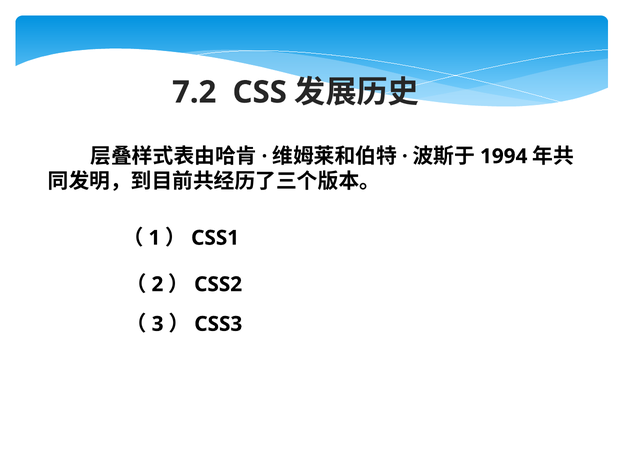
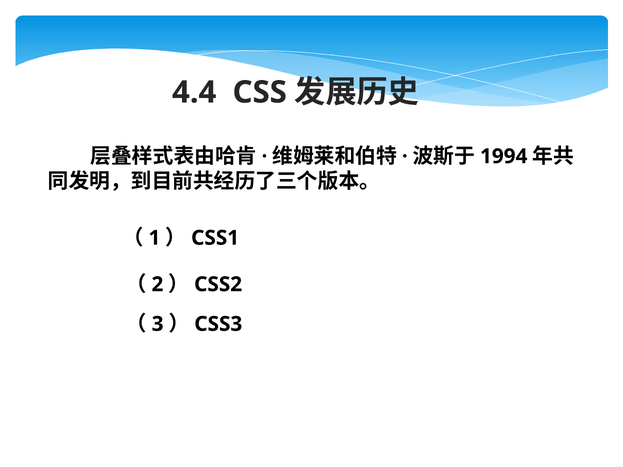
7.2: 7.2 -> 4.4 (194, 92)
